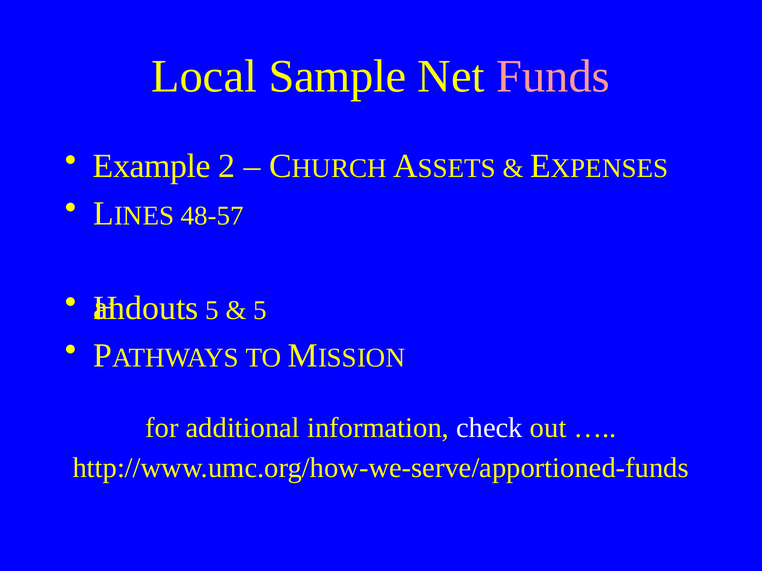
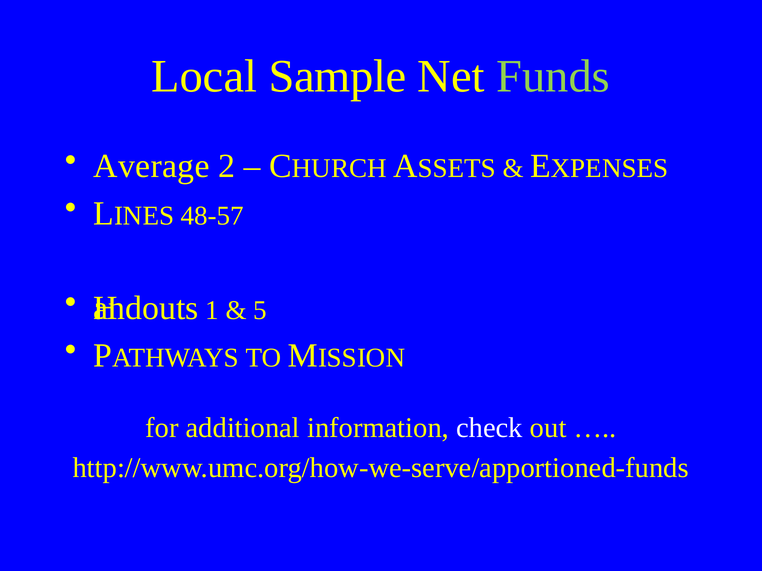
Funds colour: pink -> light green (553, 76)
Example: Example -> Average (152, 166)
Handouts 5: 5 -> 1 (212, 311)
